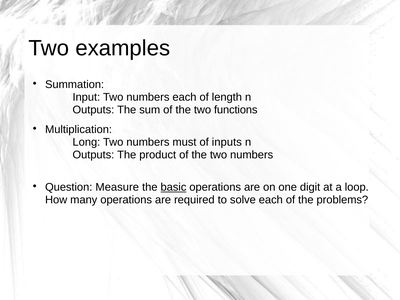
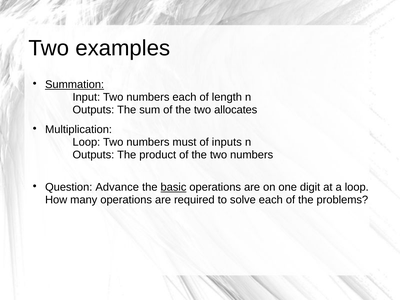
Summation underline: none -> present (75, 84)
functions: functions -> allocates (236, 110)
Long: Long -> Loop (86, 142)
Measure: Measure -> Advance (117, 187)
